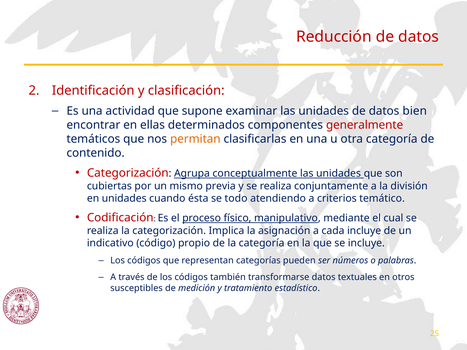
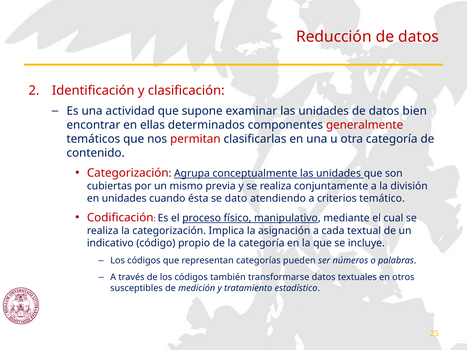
permitan colour: orange -> red (195, 139)
todo: todo -> dato (236, 199)
cada incluye: incluye -> textual (364, 231)
